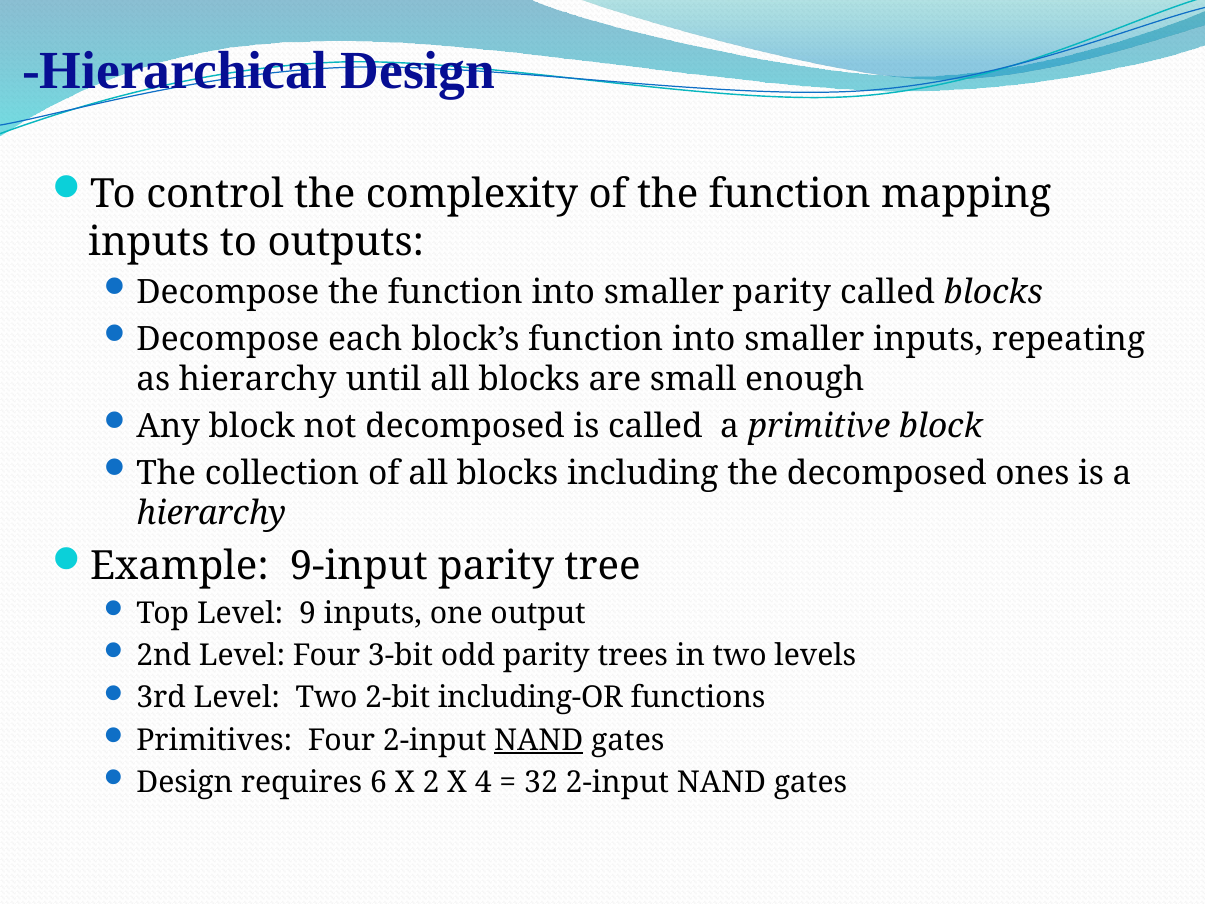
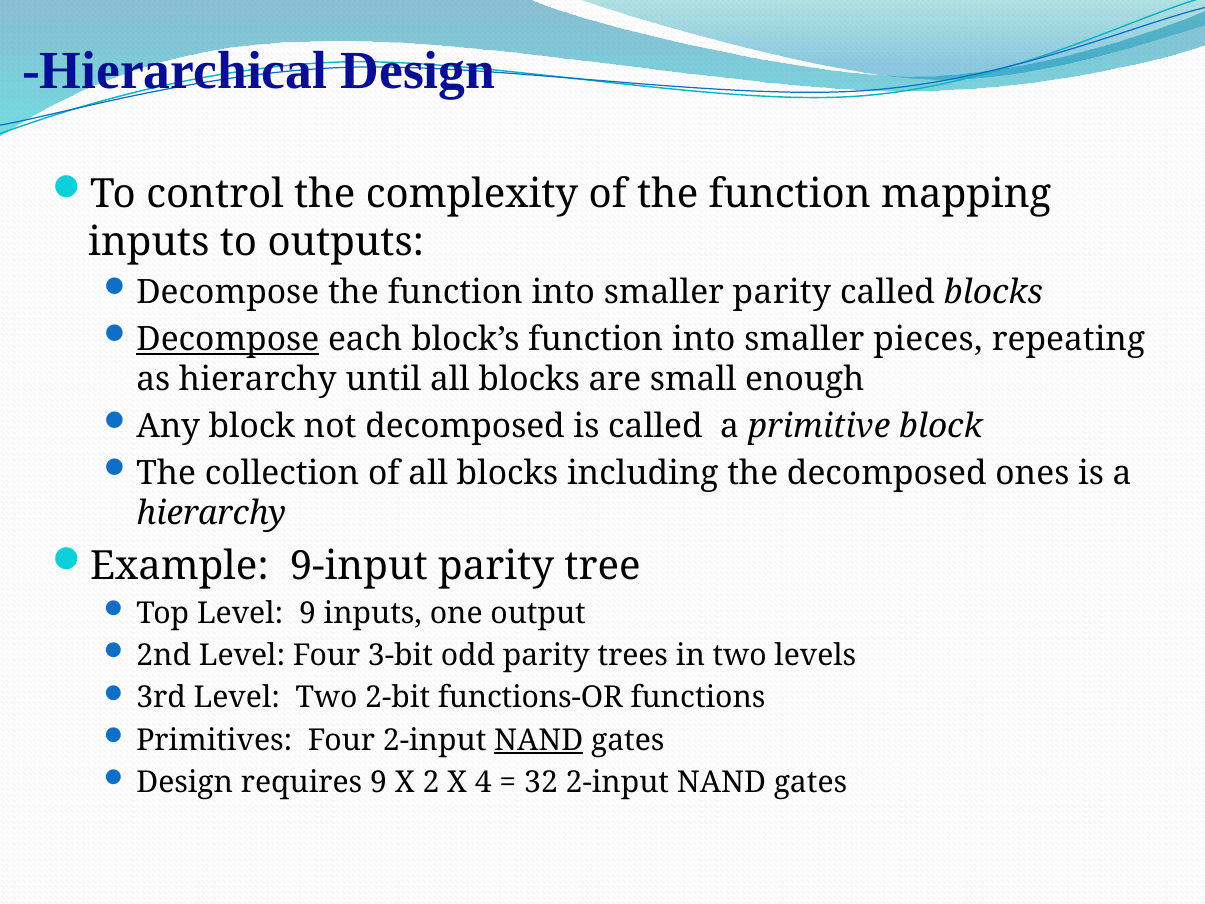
Decompose underline: none -> present (228, 339)
smaller inputs: inputs -> pieces (928, 339)
including-OR: including-OR -> functions-OR (530, 698)
requires 6: 6 -> 9 (379, 782)
